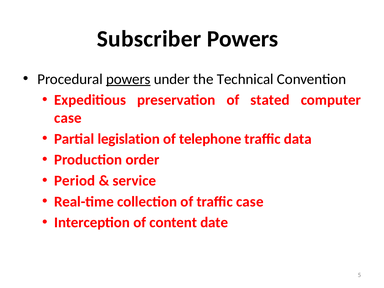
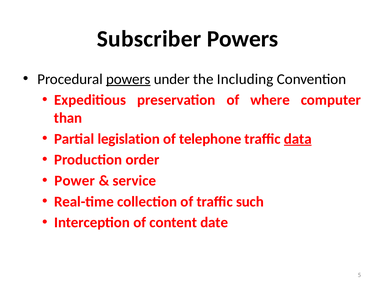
Technical: Technical -> Including (245, 79)
stated: stated -> where (270, 100)
case: case -> than (68, 118)
data underline: none -> present (298, 139)
Period: Period -> Power (75, 181)
traffic case: case -> such (250, 202)
